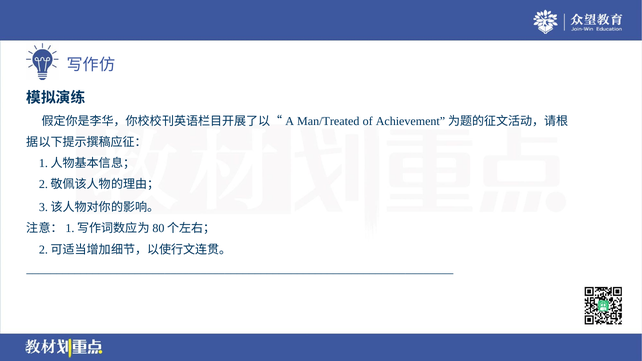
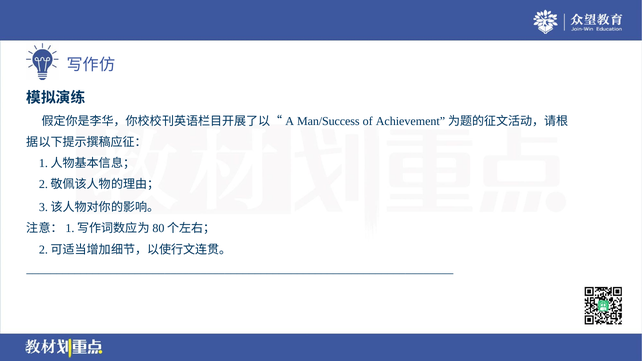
Man/Treated: Man/Treated -> Man/Success (328, 121)
